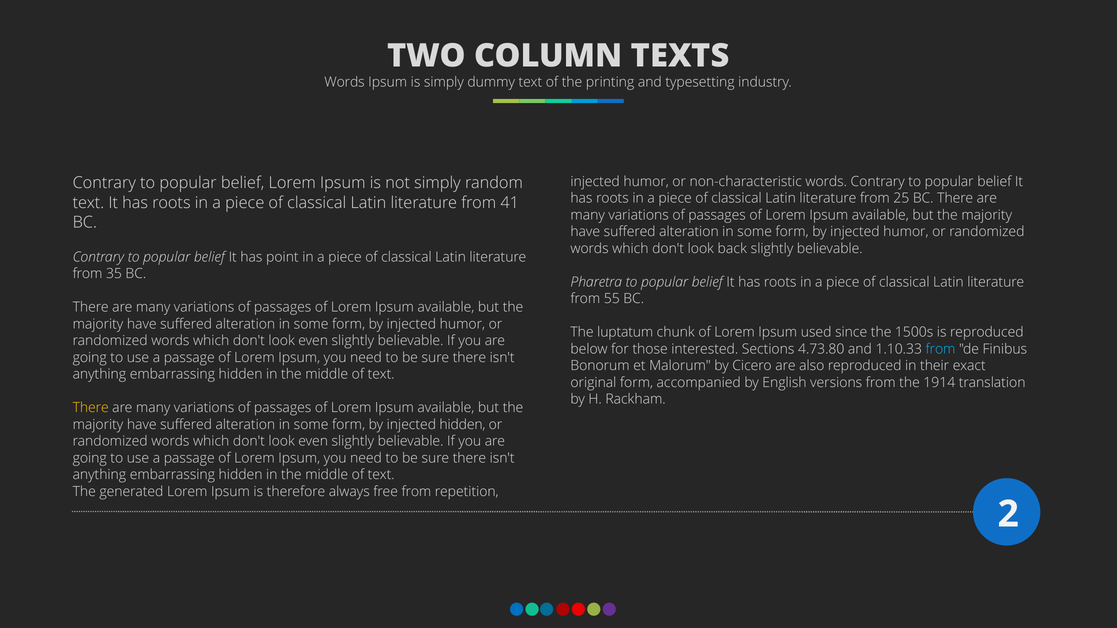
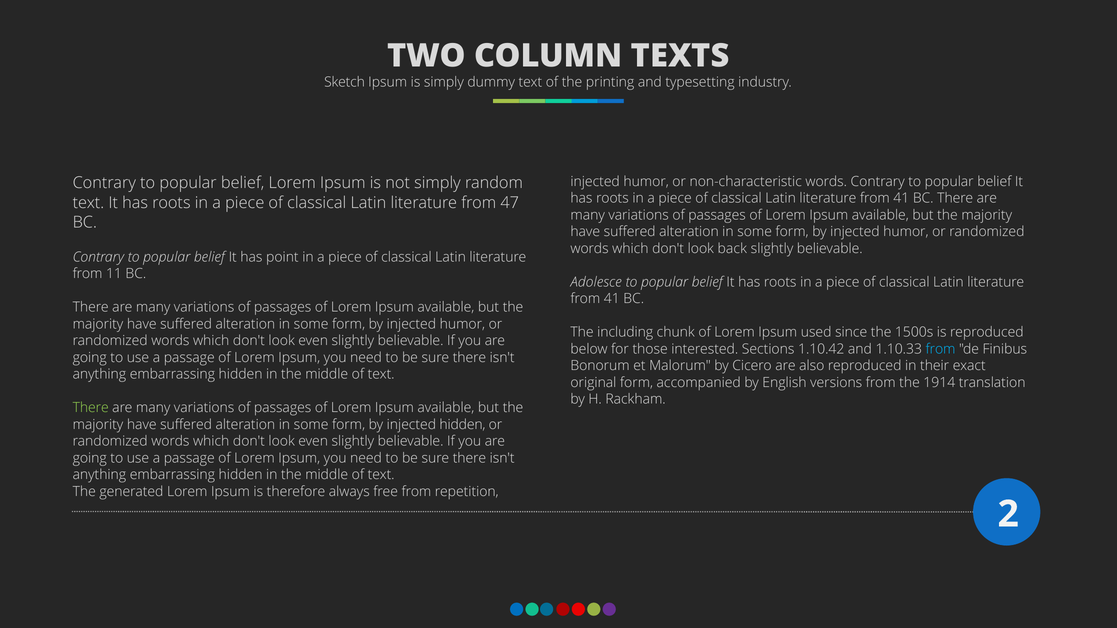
Words: Words -> Sketch (345, 82)
25: 25 -> 41 (901, 198)
41: 41 -> 47 (510, 203)
35: 35 -> 11 (114, 274)
Pharetra: Pharetra -> Adolesce (596, 282)
55: 55 -> 41 (612, 299)
luptatum: luptatum -> including (625, 332)
4.73.80: 4.73.80 -> 1.10.42 (821, 349)
There colour: yellow -> light green (91, 408)
